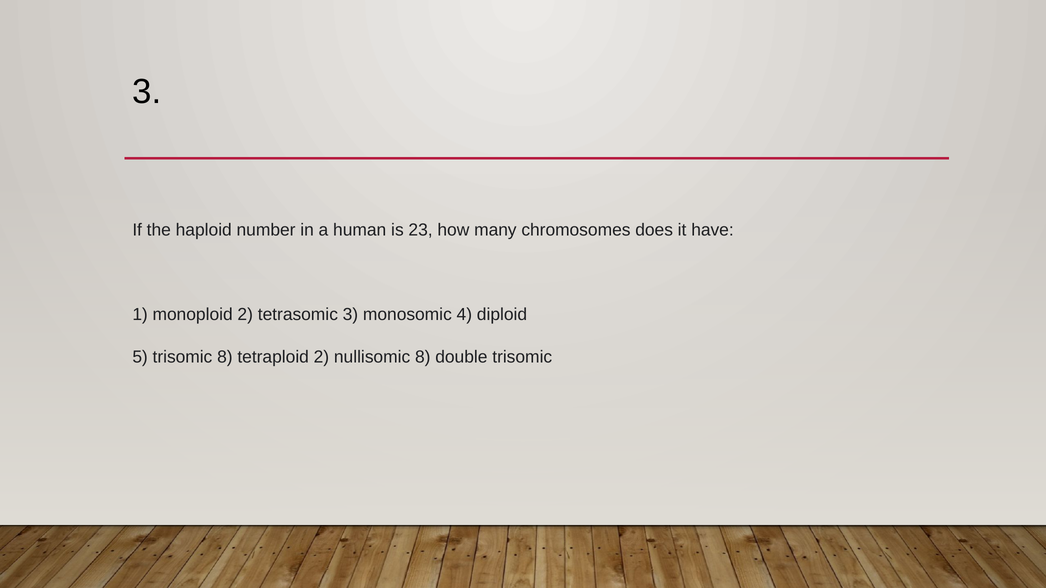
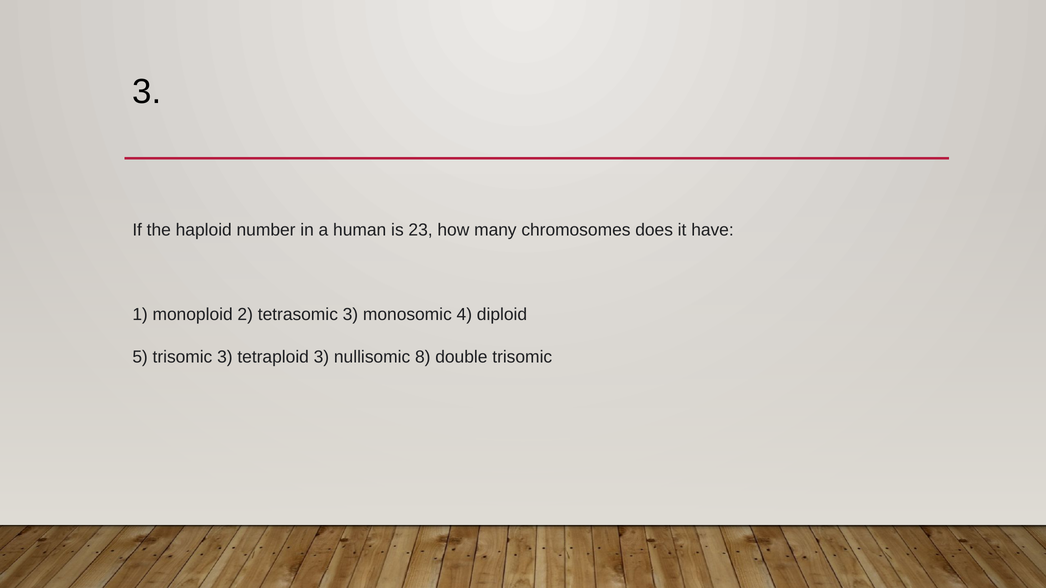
trisomic 8: 8 -> 3 (225, 357)
tetraploid 2: 2 -> 3 (321, 357)
